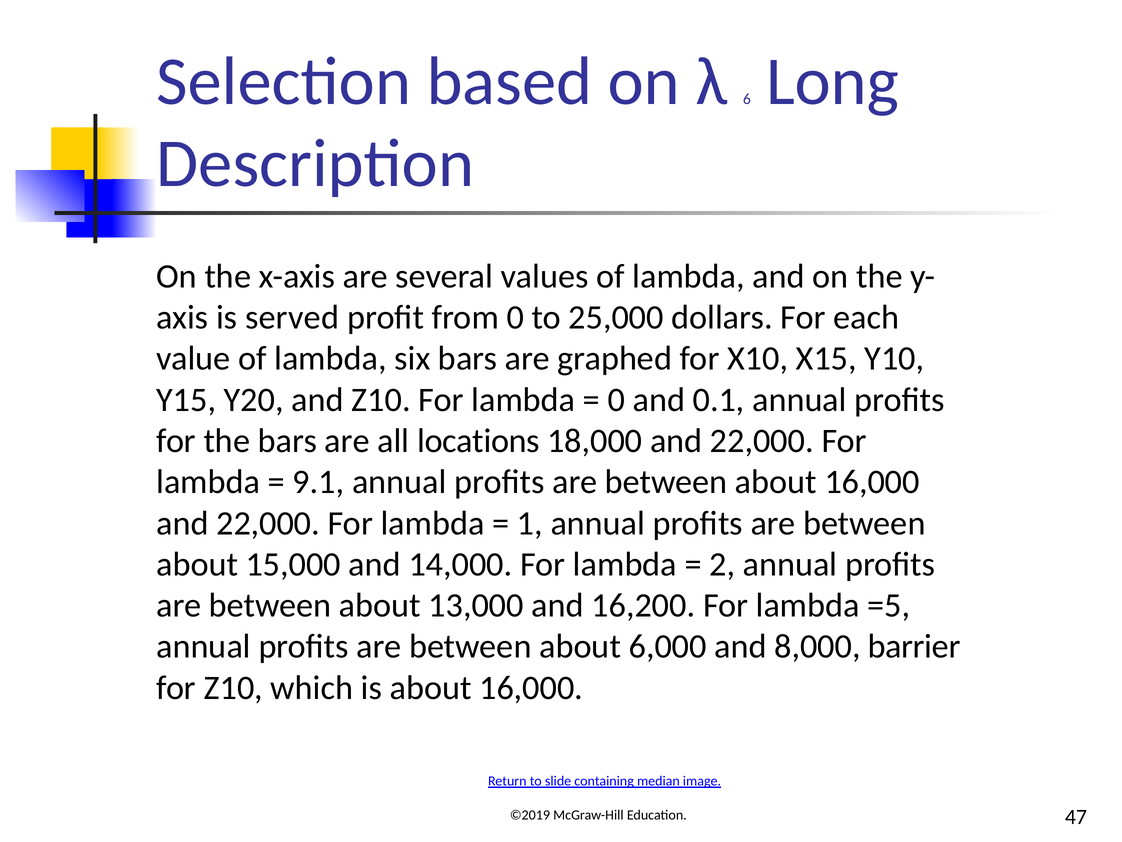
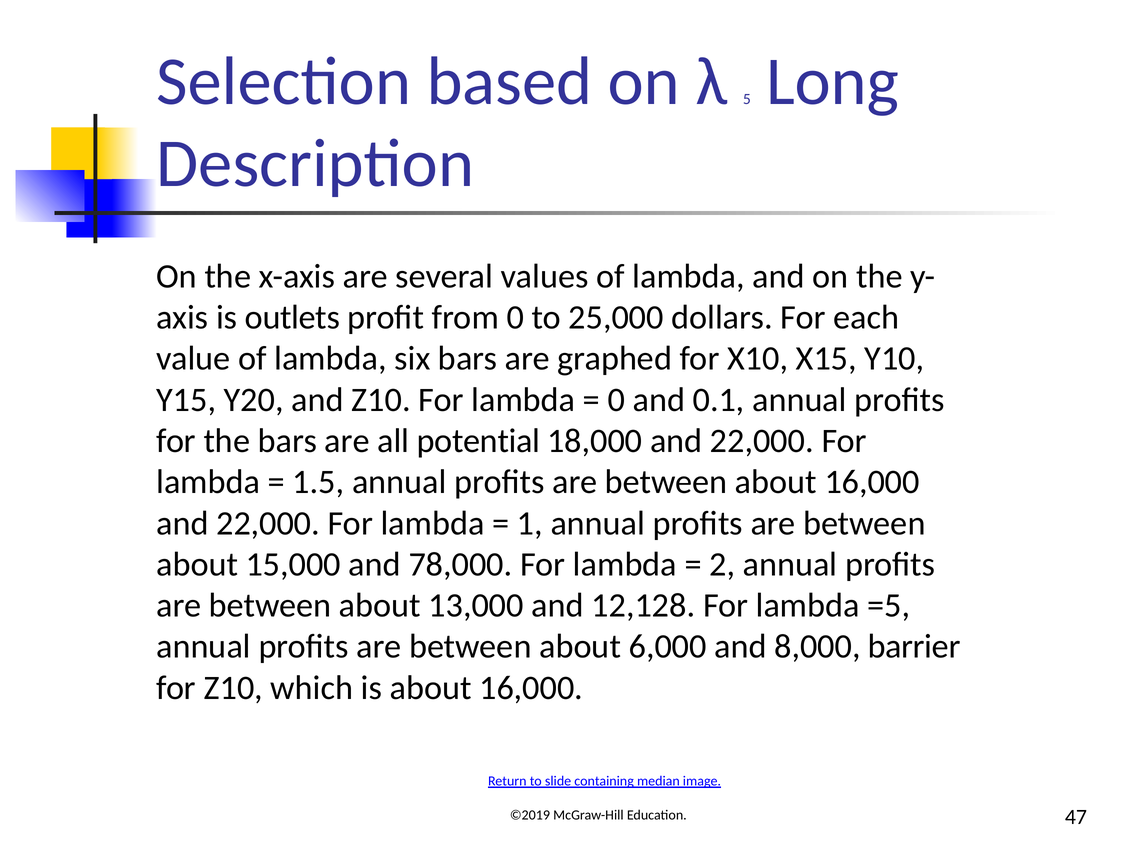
6: 6 -> 5 (747, 99)
served: served -> outlets (292, 317)
locations: locations -> potential (478, 441)
9.1: 9.1 -> 1.5 (318, 482)
14,000: 14,000 -> 78,000 (460, 564)
16,200: 16,200 -> 12,128 (643, 605)
